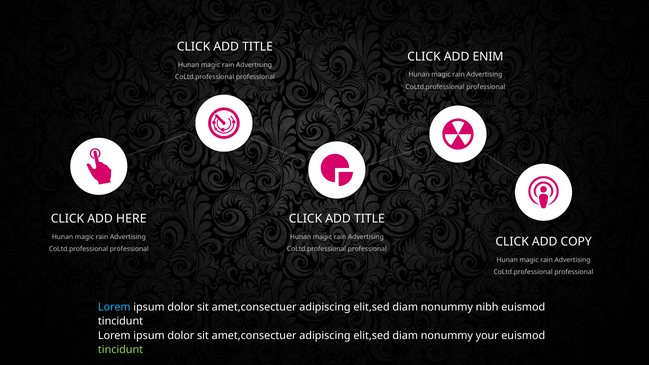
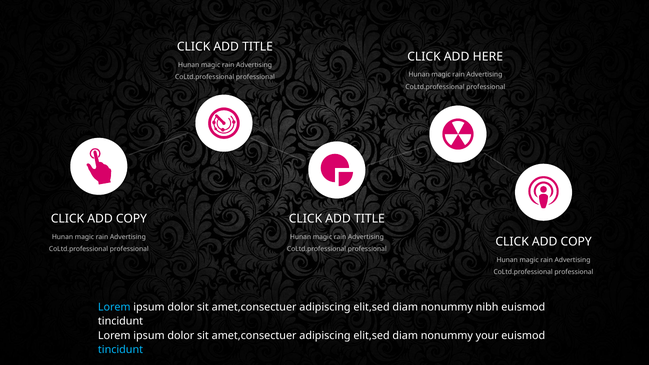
ENIM: ENIM -> HERE (488, 57)
HERE: HERE -> COPY (131, 219)
tincidunt colour: light green -> light blue (121, 350)
